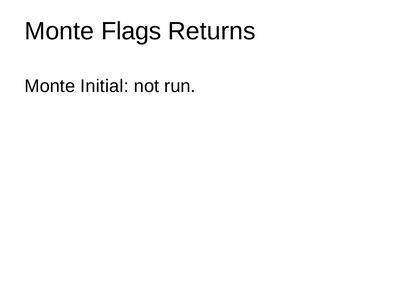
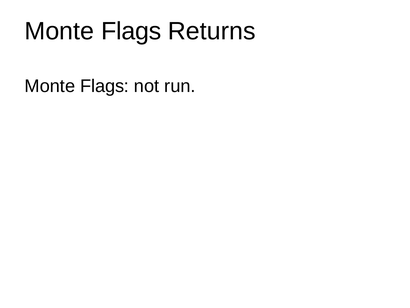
Initial: Initial -> Flags (105, 86)
